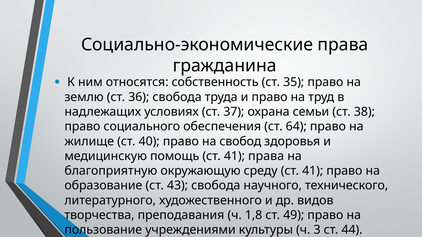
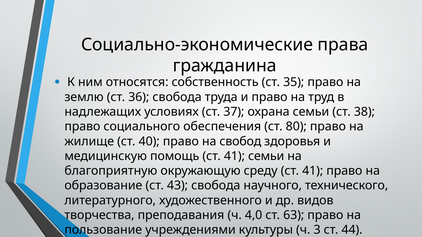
64: 64 -> 80 (296, 127)
41 права: права -> семьи (266, 156)
1,8: 1,8 -> 4,0 (254, 215)
49: 49 -> 63 (294, 215)
